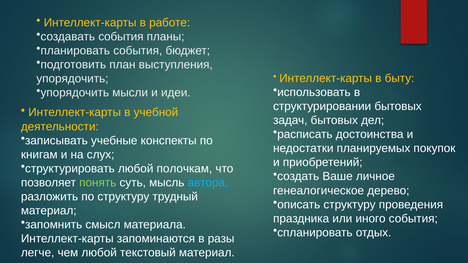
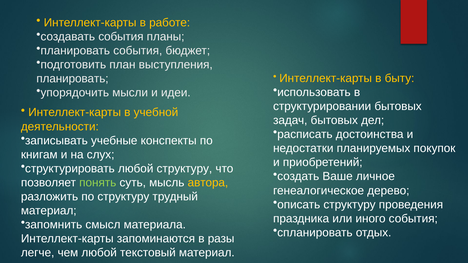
упорядочить: упорядочить -> планировать (72, 79)
любой полочкам: полочкам -> структуру (184, 169)
автора colour: light blue -> yellow (208, 183)
